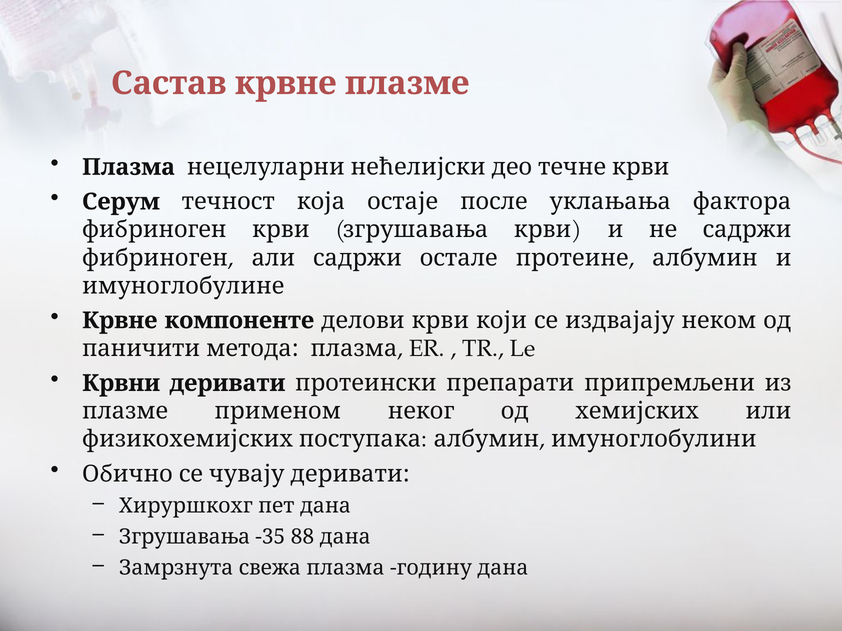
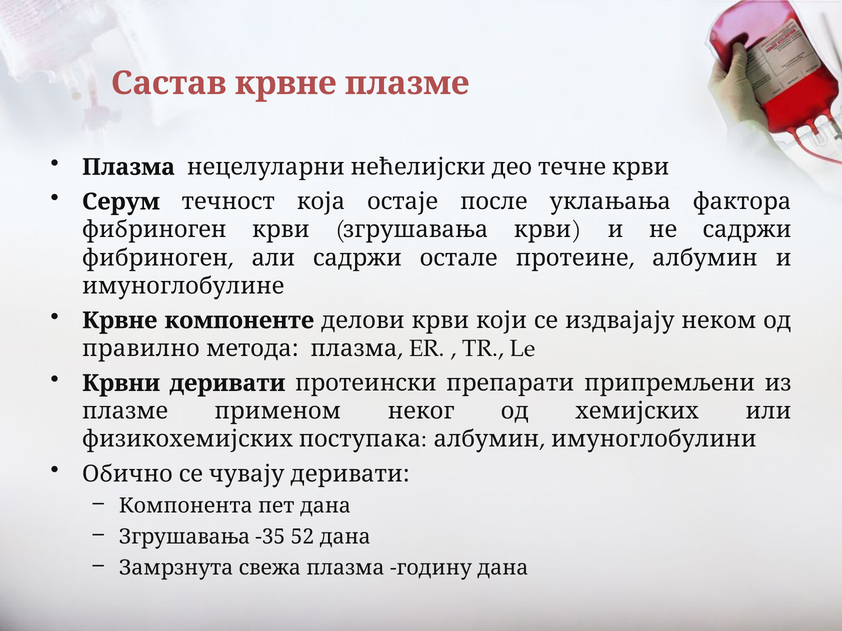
паничити: паничити -> правилно (141, 349)
Хируршкохг: Хируршкохг -> Компонента (186, 506)
88: 88 -> 52 (302, 537)
